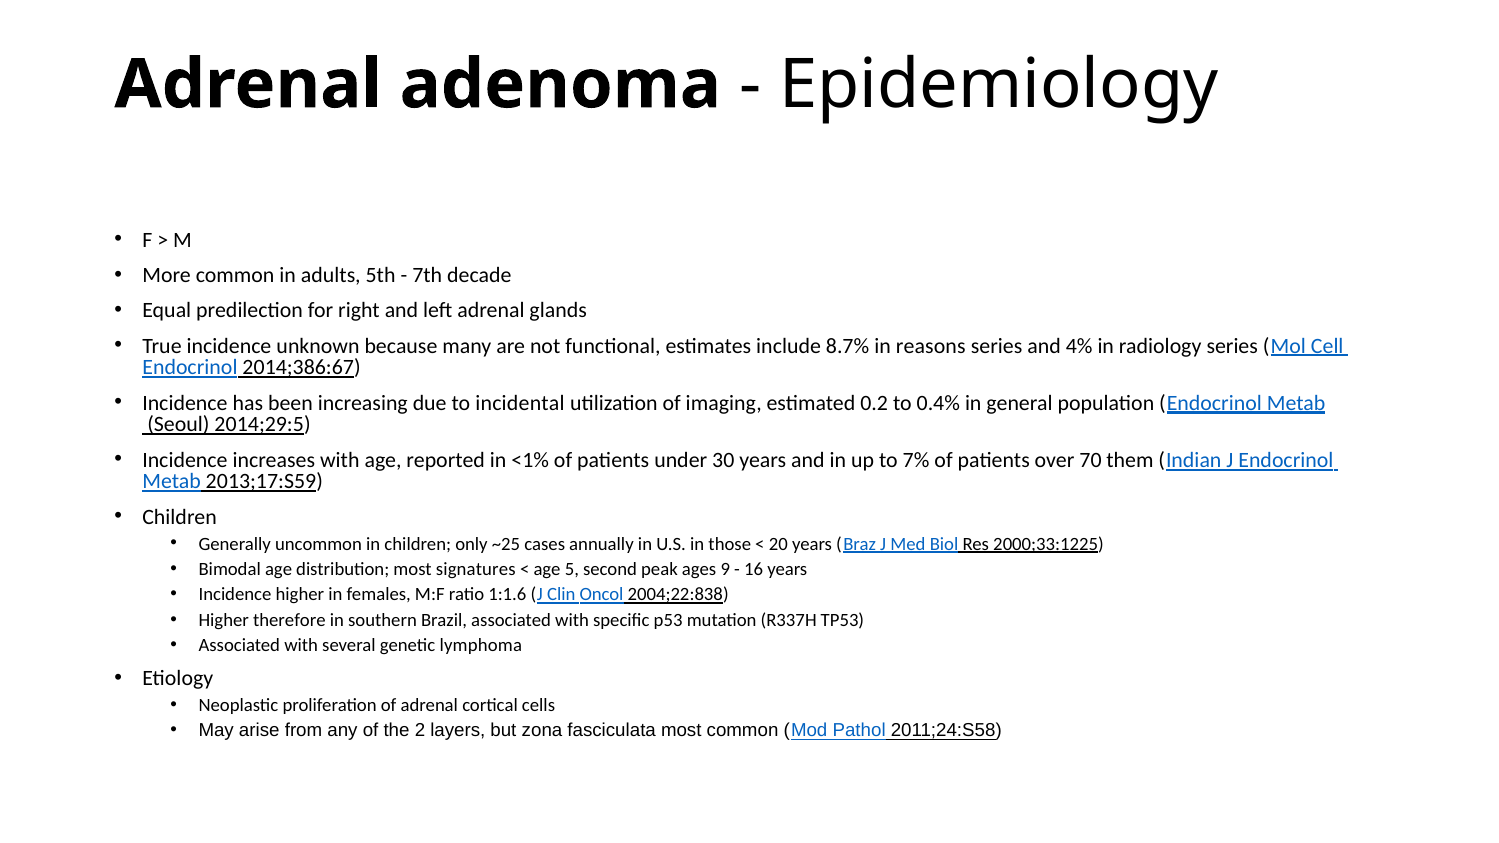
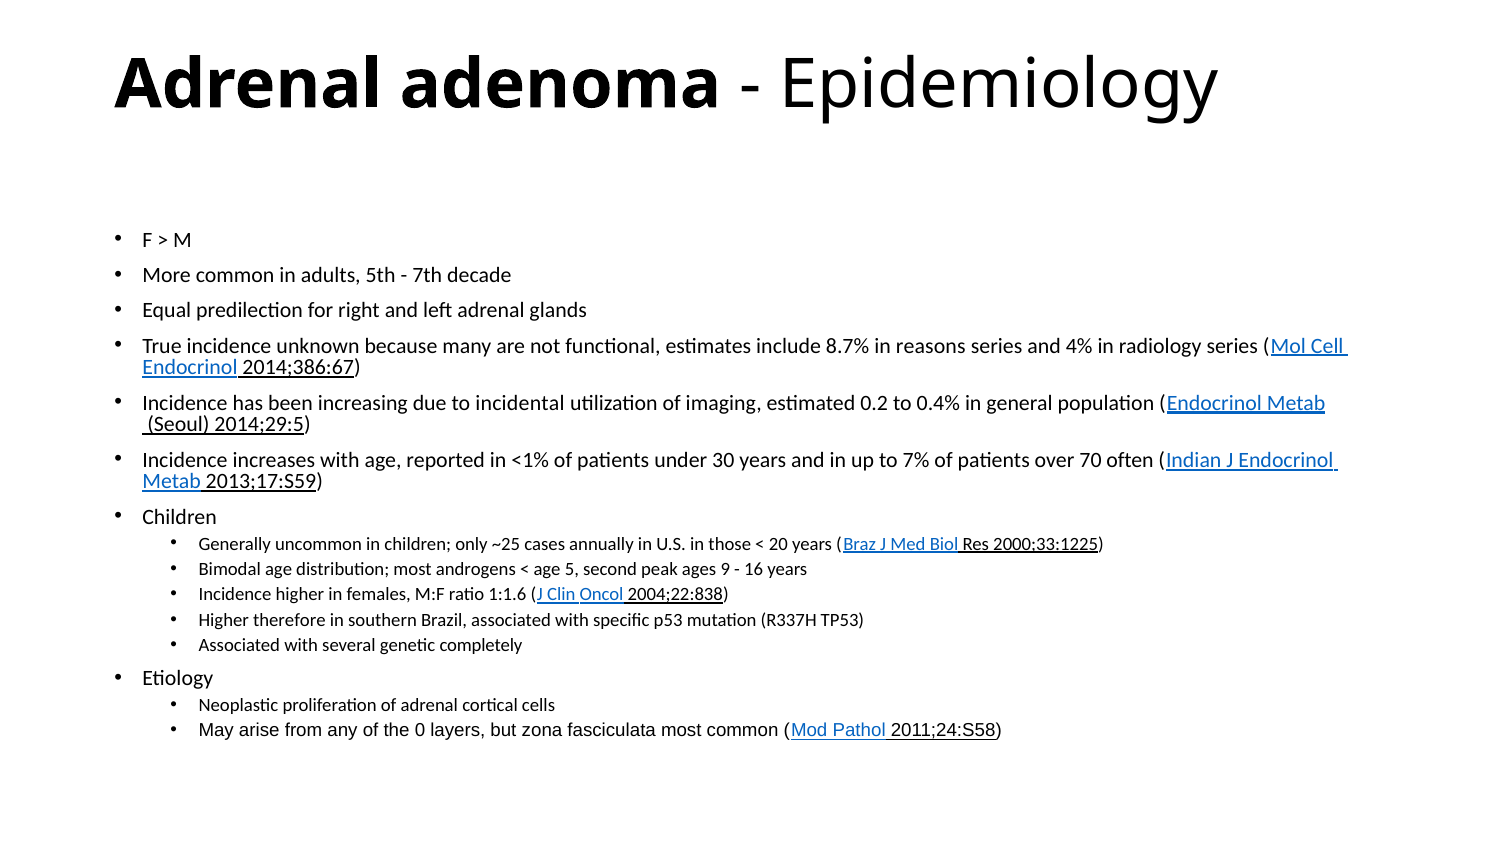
them: them -> often (1130, 460)
signatures: signatures -> androgens (476, 569)
lymphoma: lymphoma -> completely (481, 645)
2: 2 -> 0 (420, 731)
